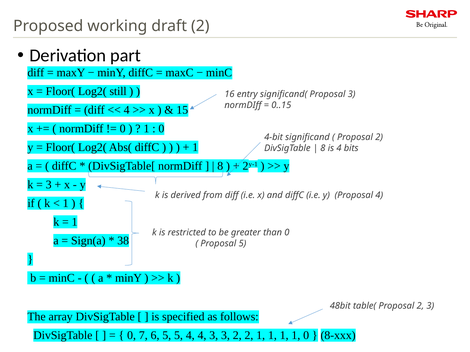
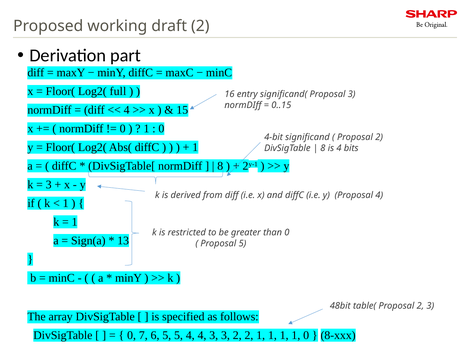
still: still -> full (118, 92)
38: 38 -> 13 (123, 241)
